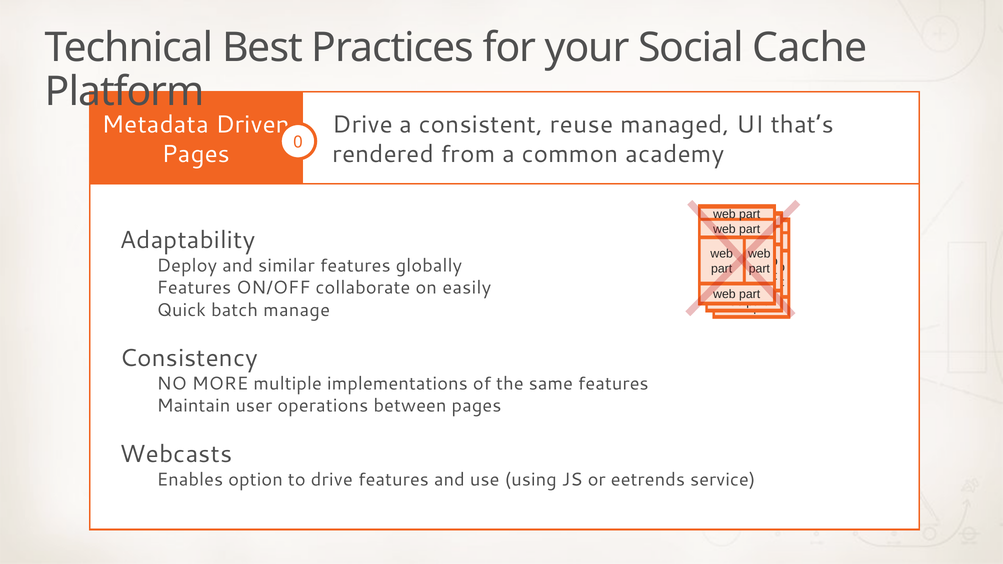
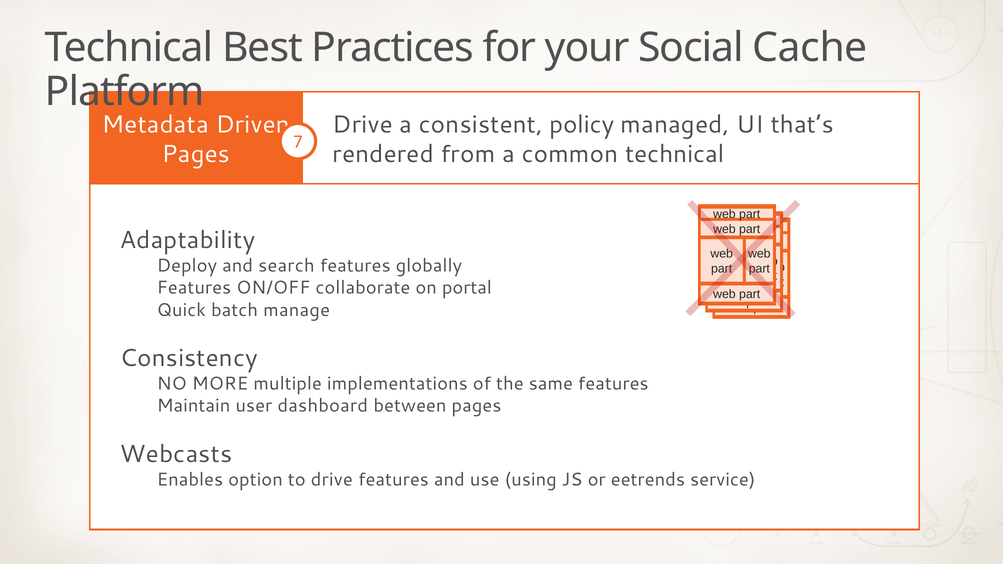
reuse: reuse -> policy (582, 125)
0: 0 -> 7 (298, 142)
common academy: academy -> technical (675, 154)
similar: similar -> search (286, 266)
easily: easily -> portal (467, 288)
operations: operations -> dashboard (323, 406)
